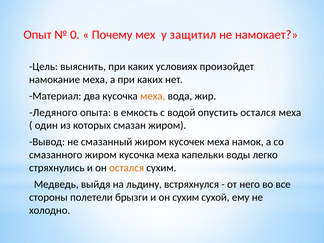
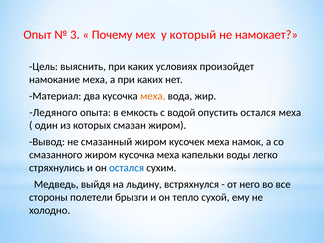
0: 0 -> 3 (75, 35)
защитил: защитил -> который (193, 35)
остался colour: orange -> blue (127, 168)
он сухим: сухим -> тепло (186, 197)
